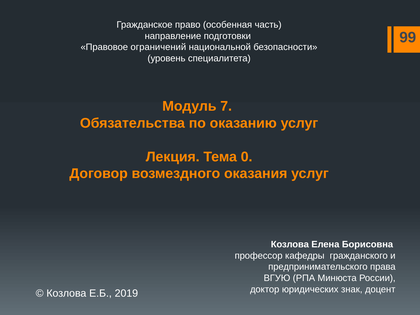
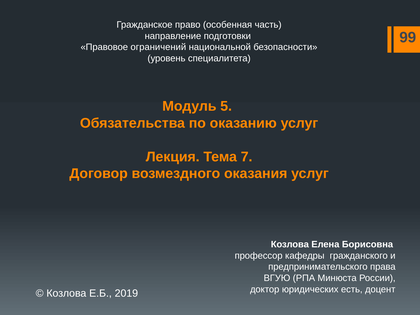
7: 7 -> 5 (226, 106)
0: 0 -> 7 (247, 157)
знак: знак -> есть (352, 289)
